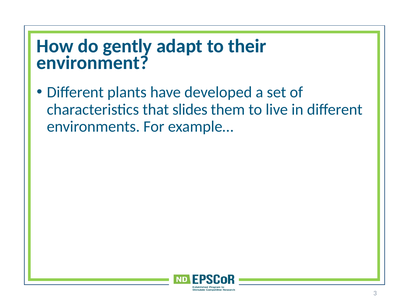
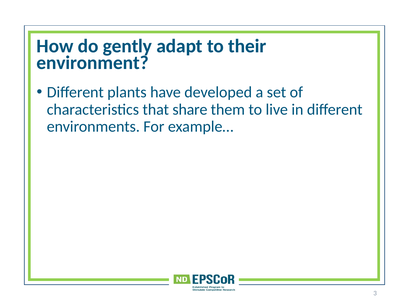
slides: slides -> share (190, 109)
